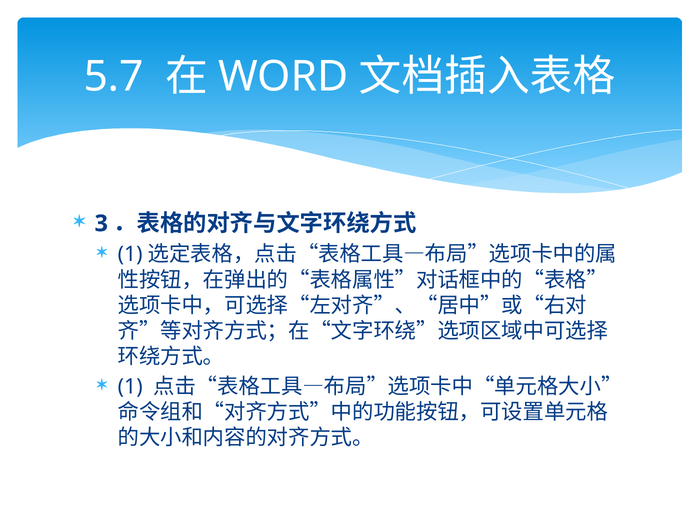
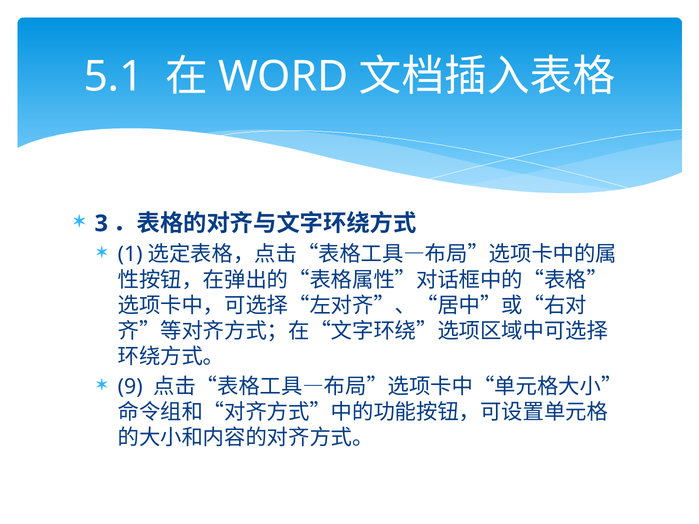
5.7: 5.7 -> 5.1 (114, 77)
1: 1 -> 9 (130, 387)
